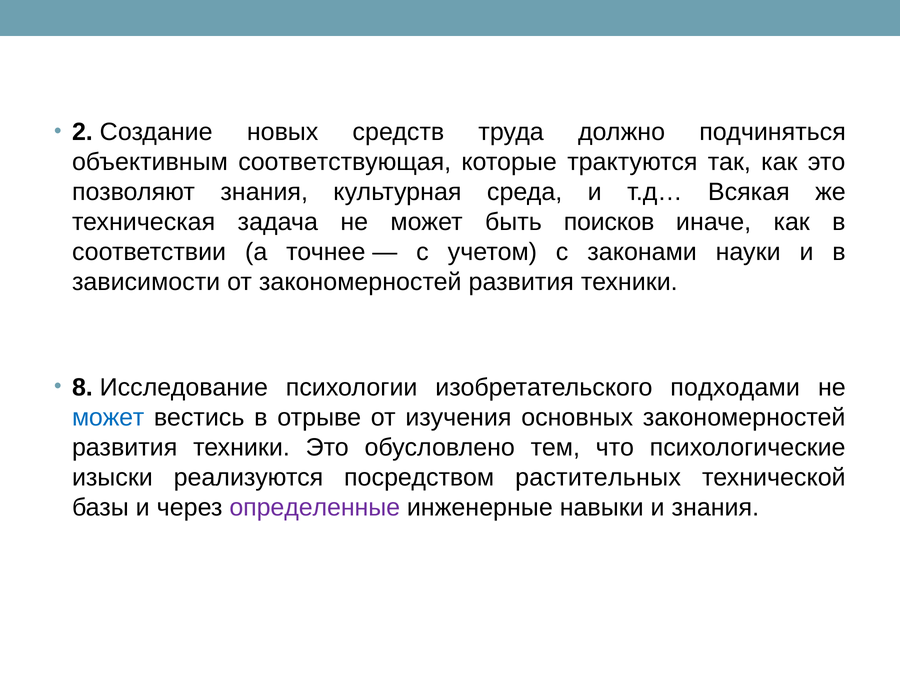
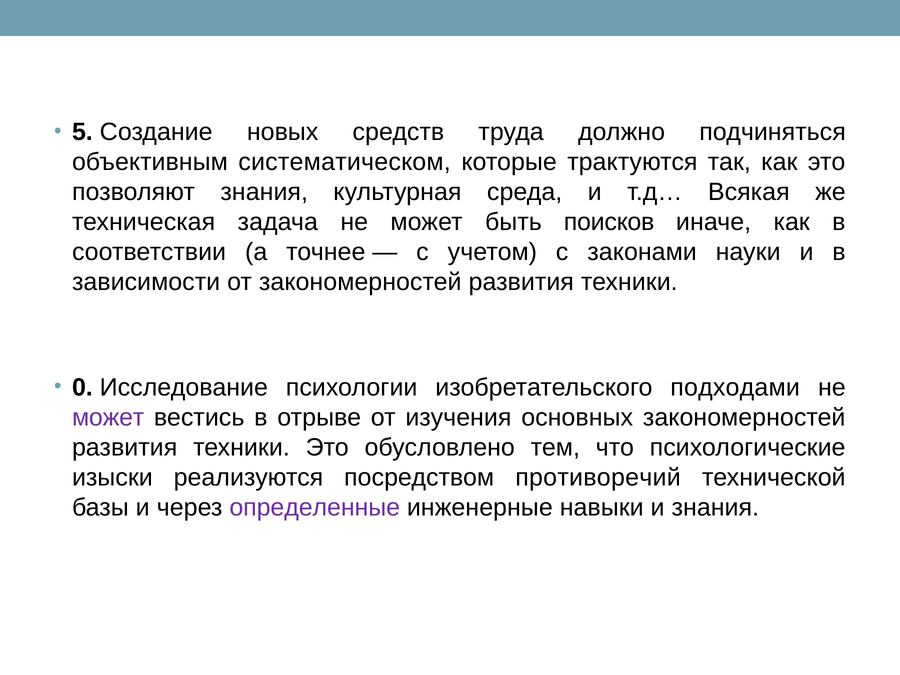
2: 2 -> 5 (82, 132)
соответствующая: соответствующая -> систематическом (345, 162)
8: 8 -> 0 (82, 387)
может colour: blue -> purple (108, 417)
растительных: растительных -> противоречий (598, 477)
